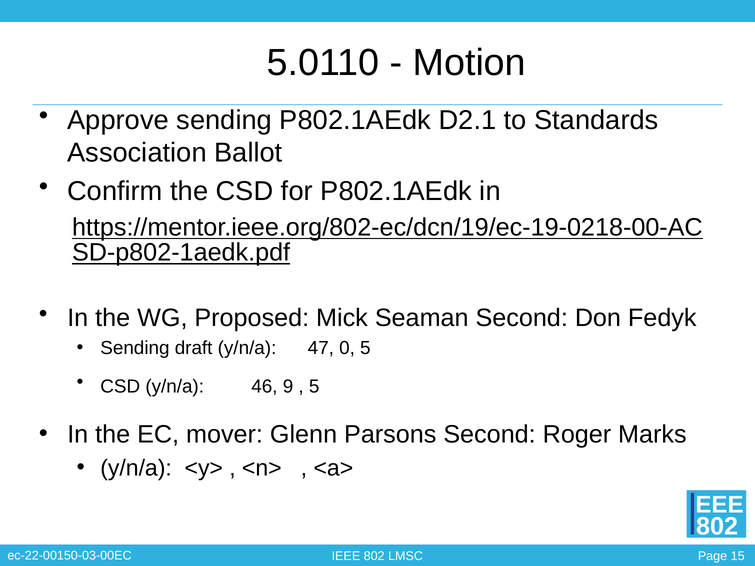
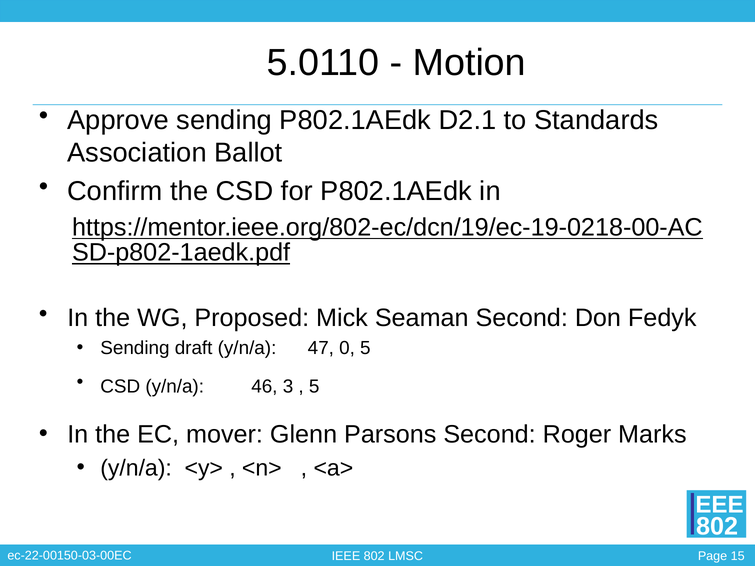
9: 9 -> 3 (288, 387)
